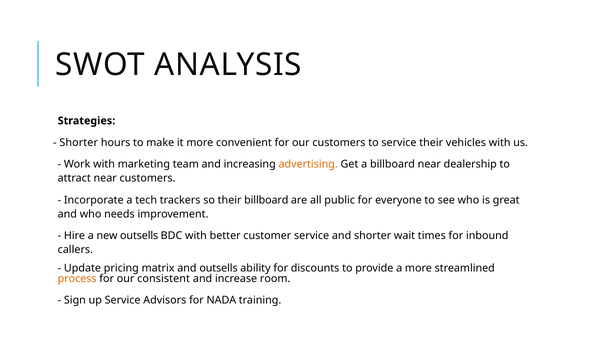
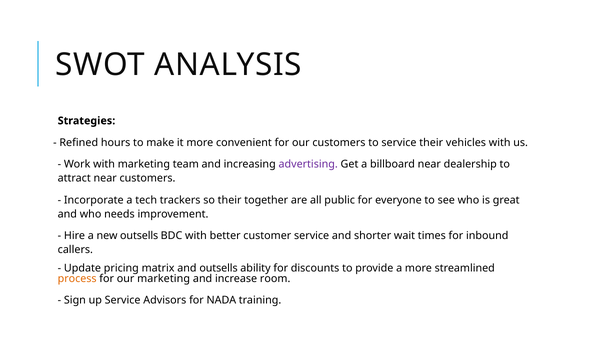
Shorter: Shorter -> Refined (79, 142)
advertising colour: orange -> purple (308, 164)
their billboard: billboard -> together (266, 200)
our consistent: consistent -> marketing (164, 279)
